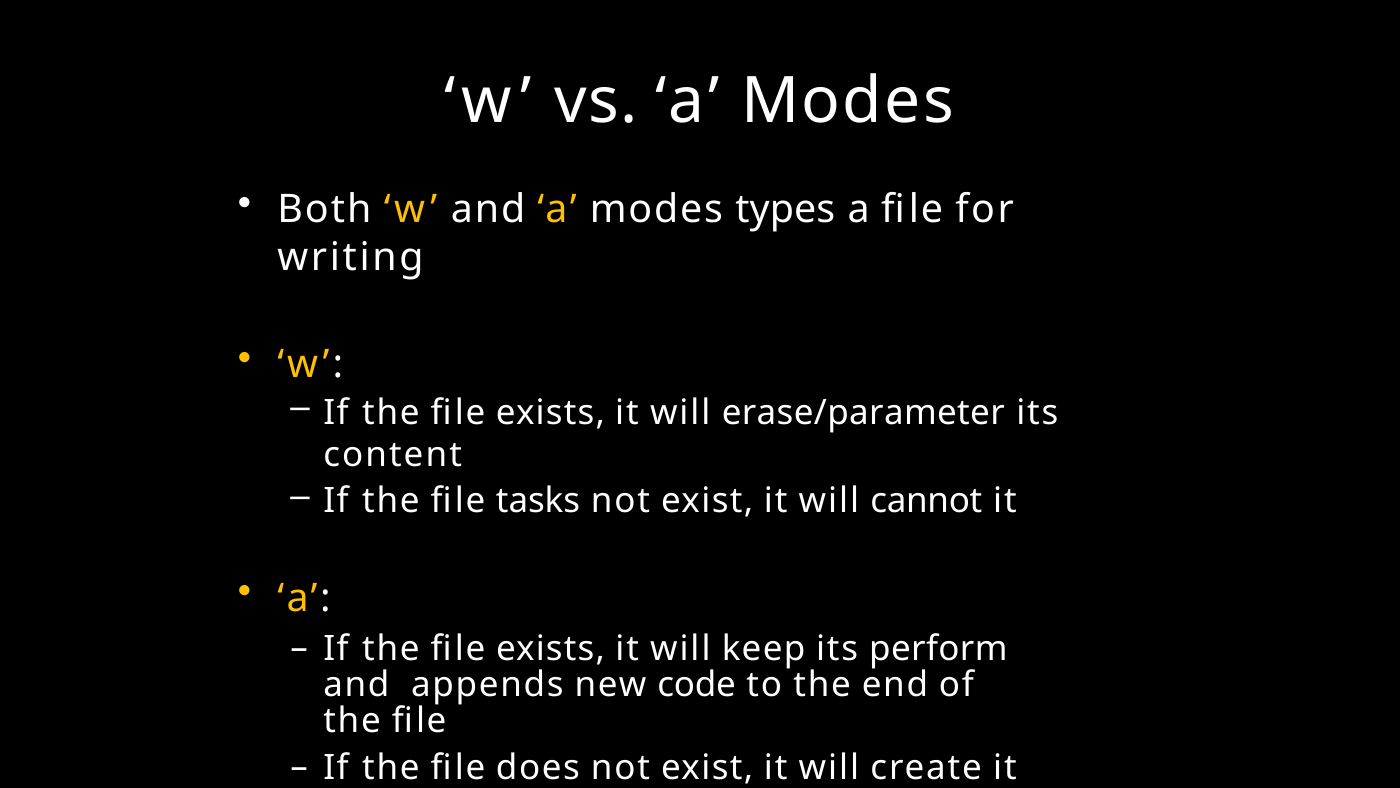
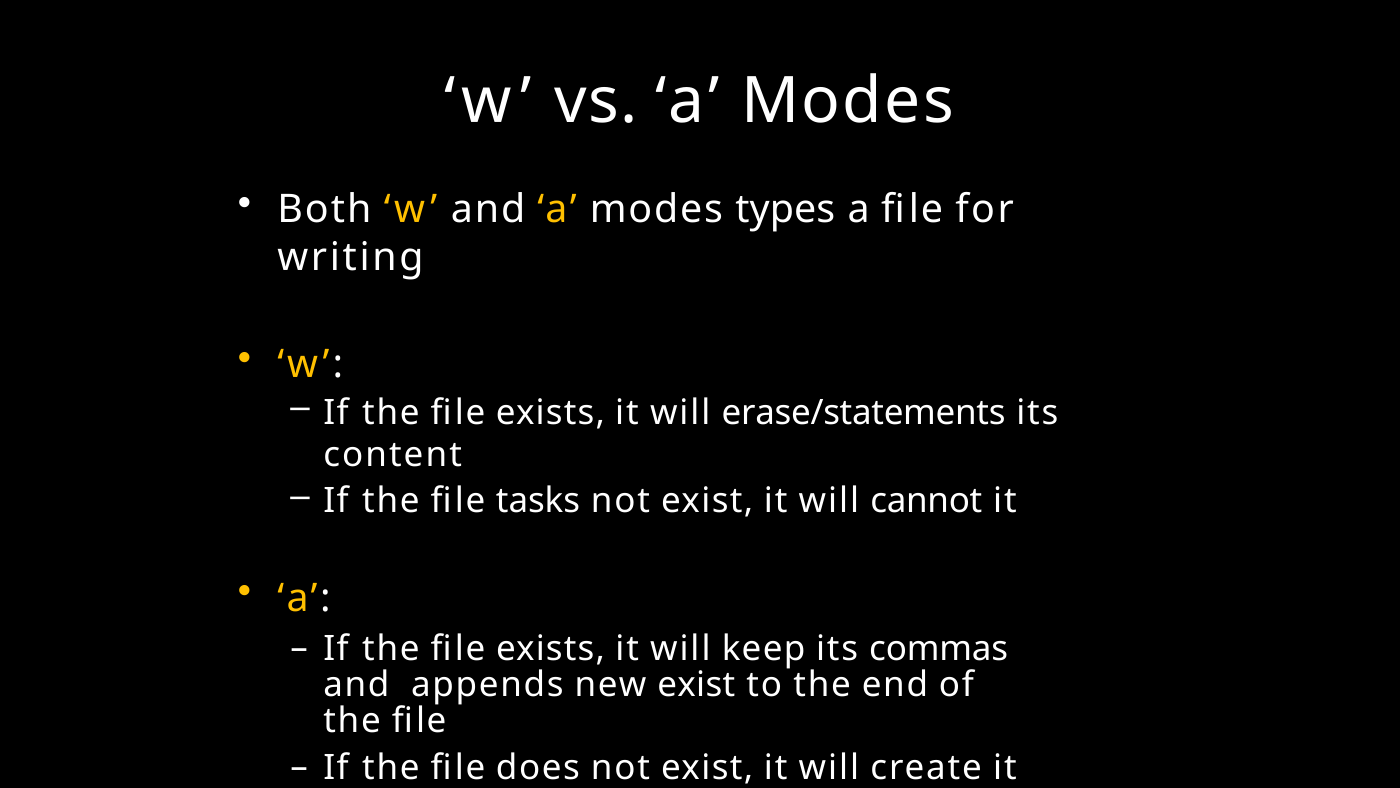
erase/parameter: erase/parameter -> erase/statements (864, 412)
perform: perform -> commas (939, 648)
new code: code -> exist (696, 684)
